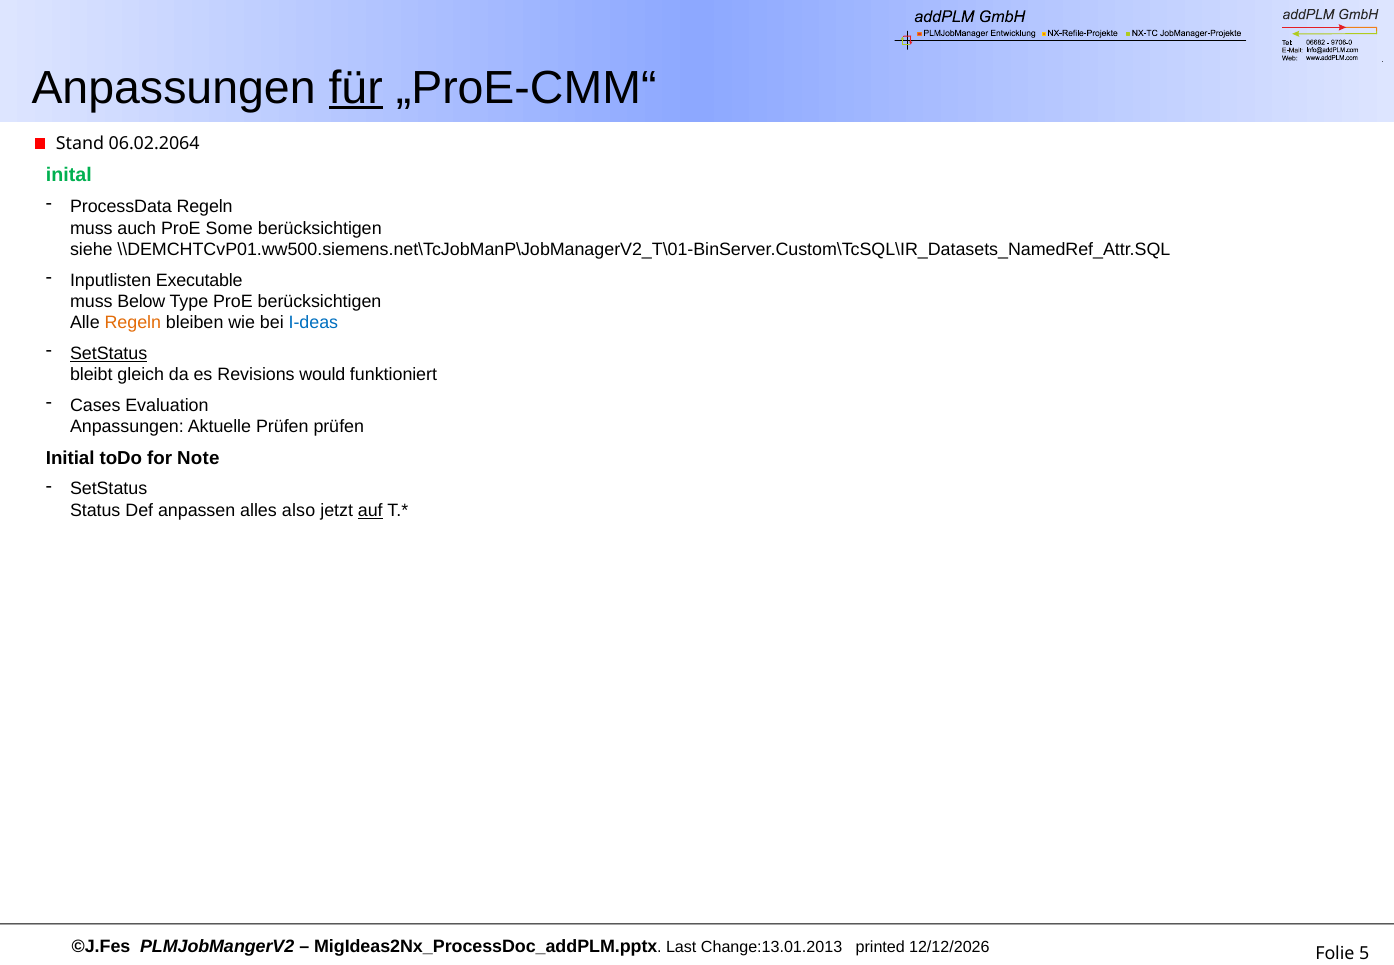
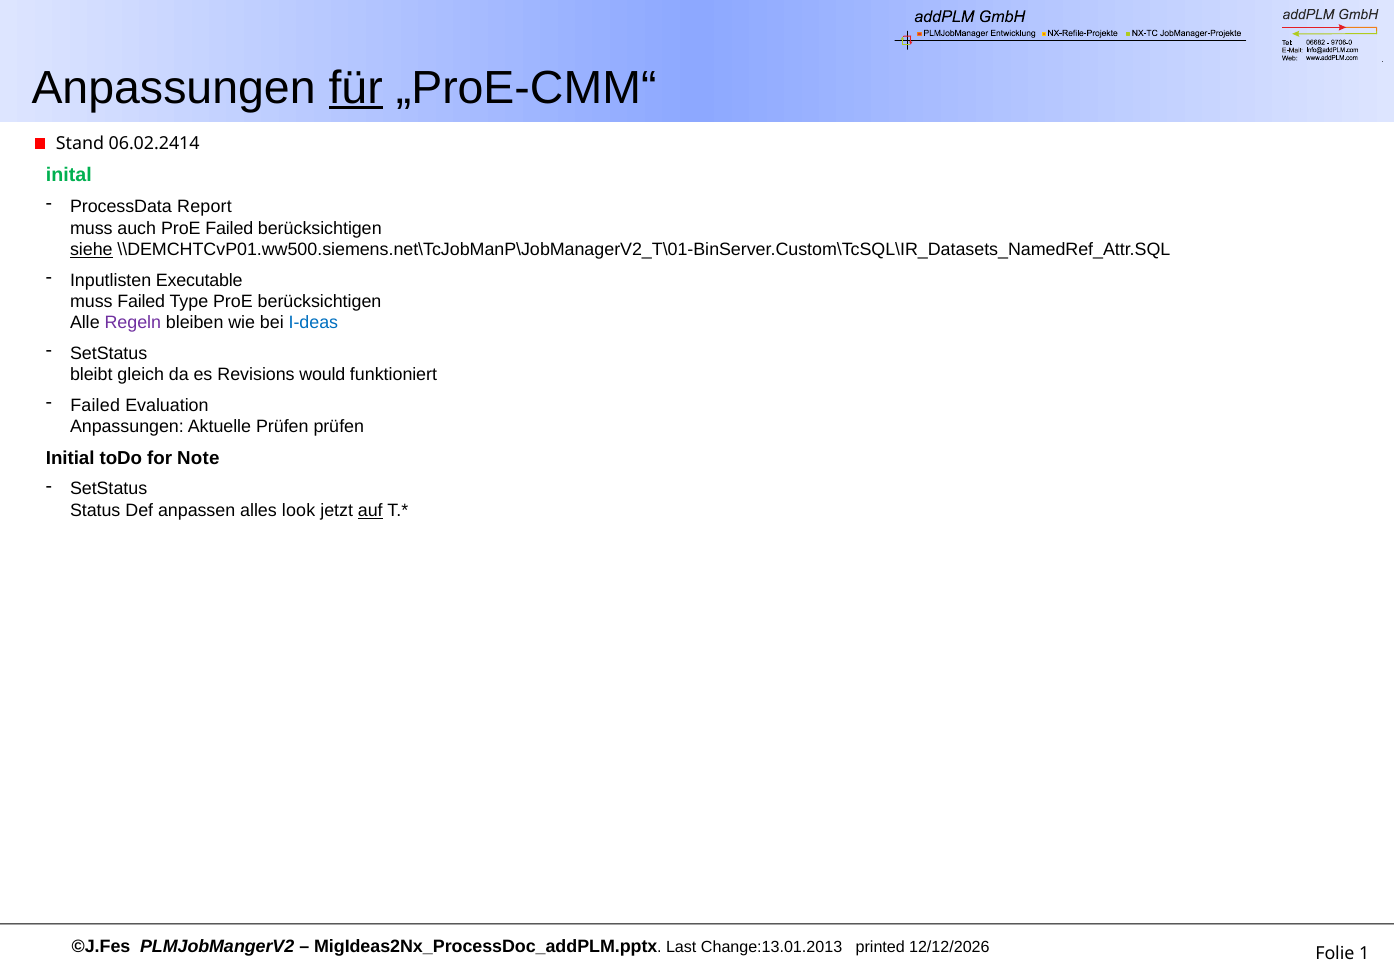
06.02.2064: 06.02.2064 -> 06.02.2414 (154, 143)
ProcessData Regeln: Regeln -> Report (204, 207)
ProE Some: Some -> Failed (229, 228)
siehe underline: none -> present (91, 250)
muss Below: Below -> Failed (141, 302)
Regeln colour: orange -> purple (133, 323)
SetStatus underline: present -> none (109, 353)
Cases: Cases -> Failed (95, 405)
also: also -> look (299, 511)
5: 5 -> 1 (1364, 953)
